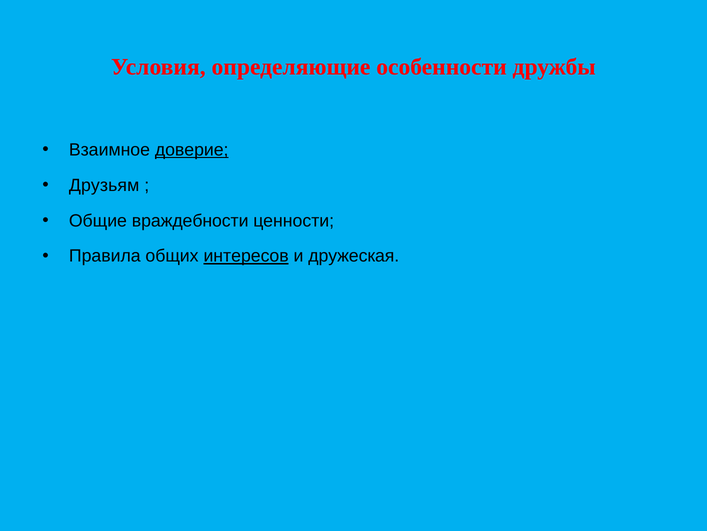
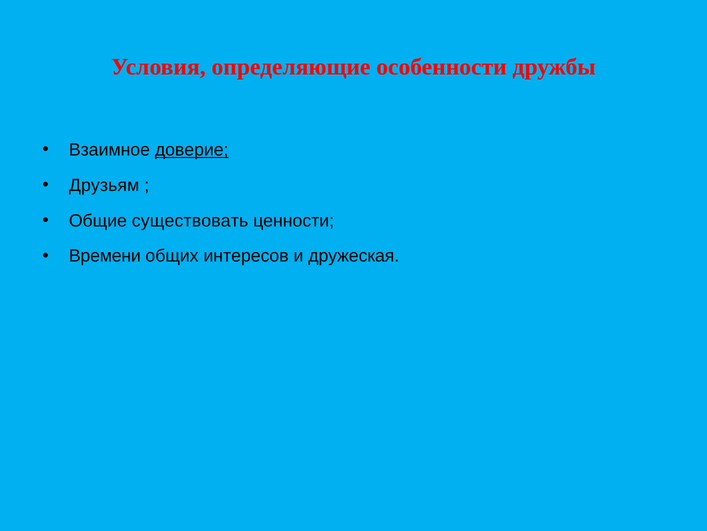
враждебности: враждебности -> существовать (190, 220)
Правила: Правила -> Времени (105, 256)
интересов underline: present -> none (246, 256)
